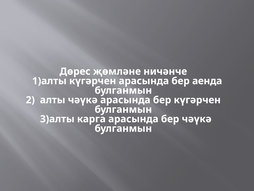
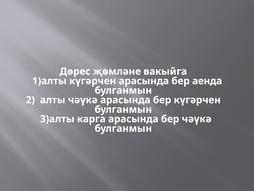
ничәнче: ничәнче -> вакыйга (165, 71)
